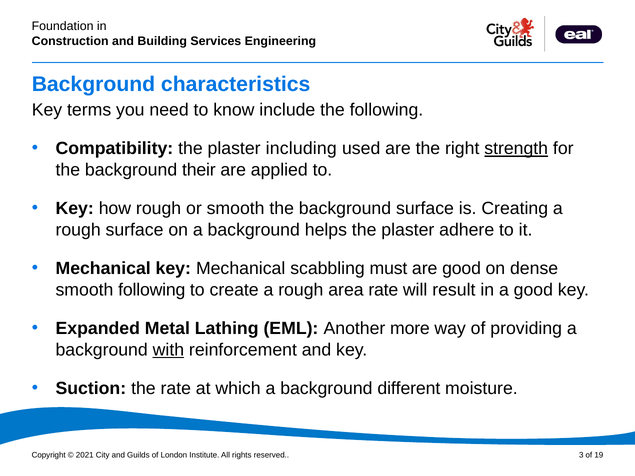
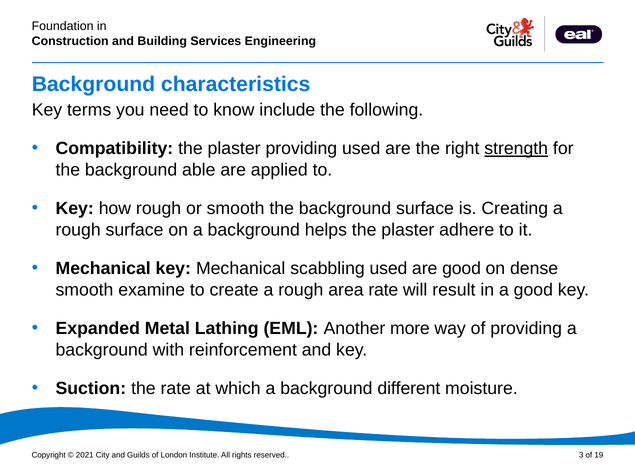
plaster including: including -> providing (301, 149)
their: their -> able (199, 170)
scabbling must: must -> used (388, 269)
smooth following: following -> examine (152, 290)
with underline: present -> none (168, 350)
